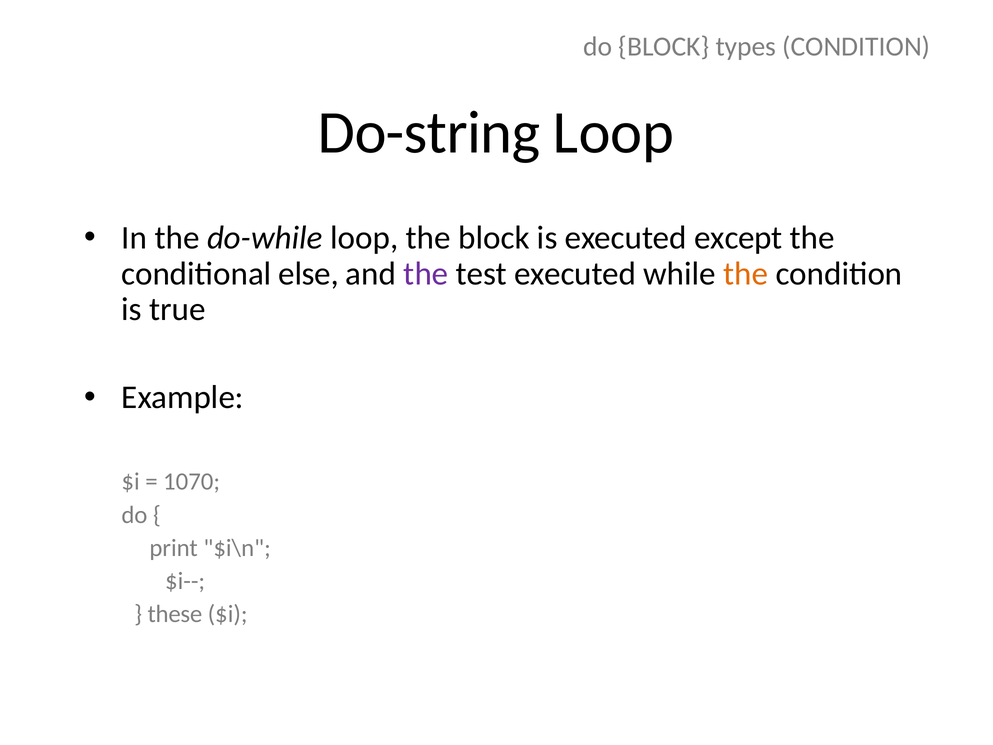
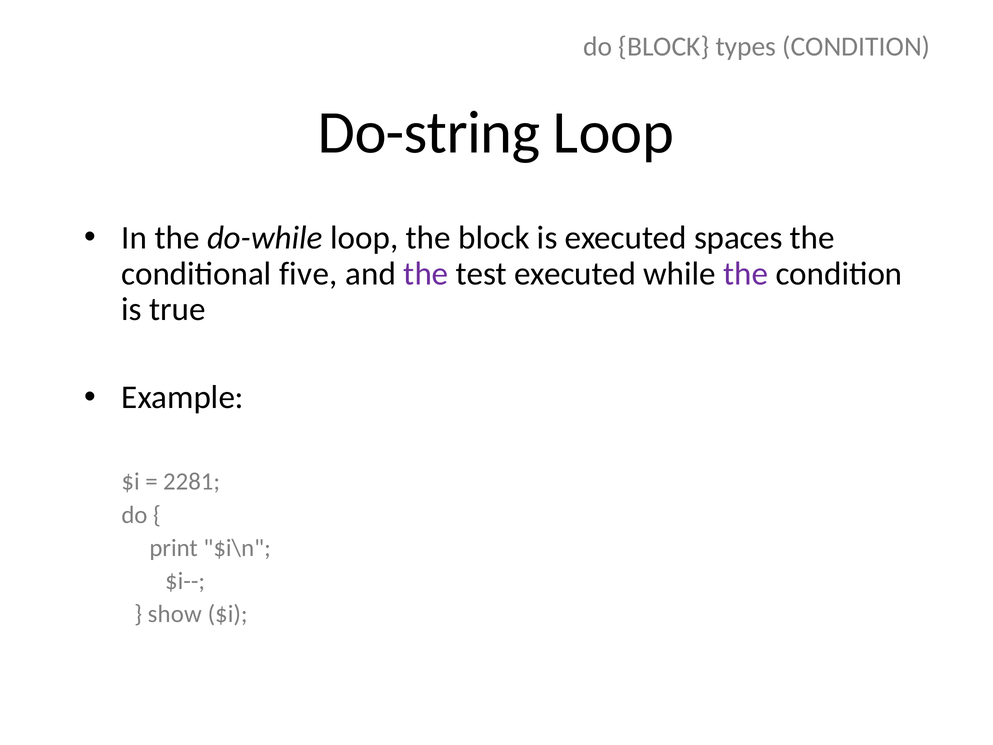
except: except -> spaces (738, 238)
else: else -> five (308, 274)
the colour: orange -> purple (746, 274)
1070: 1070 -> 2281 (192, 481)
these: these -> show (175, 614)
